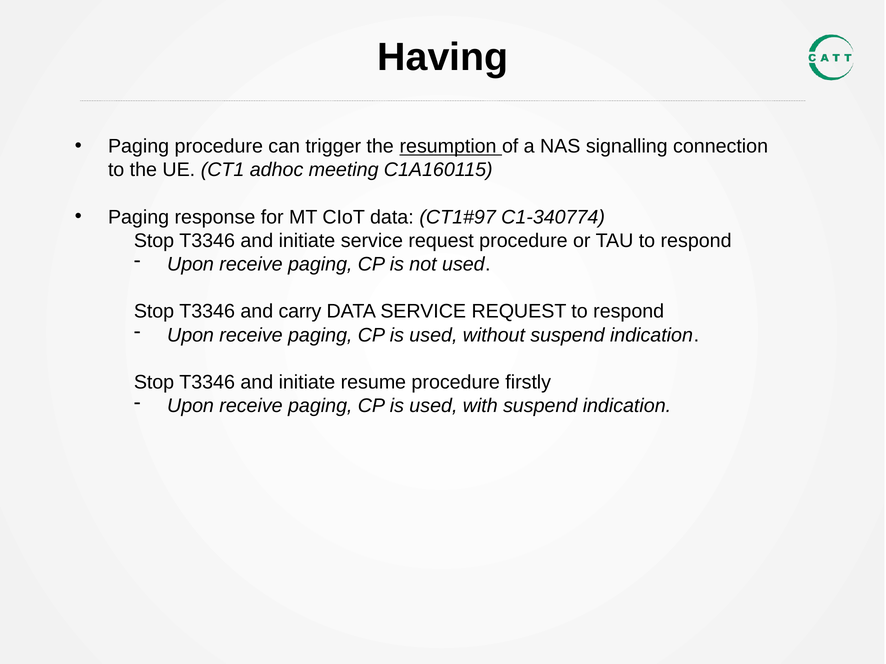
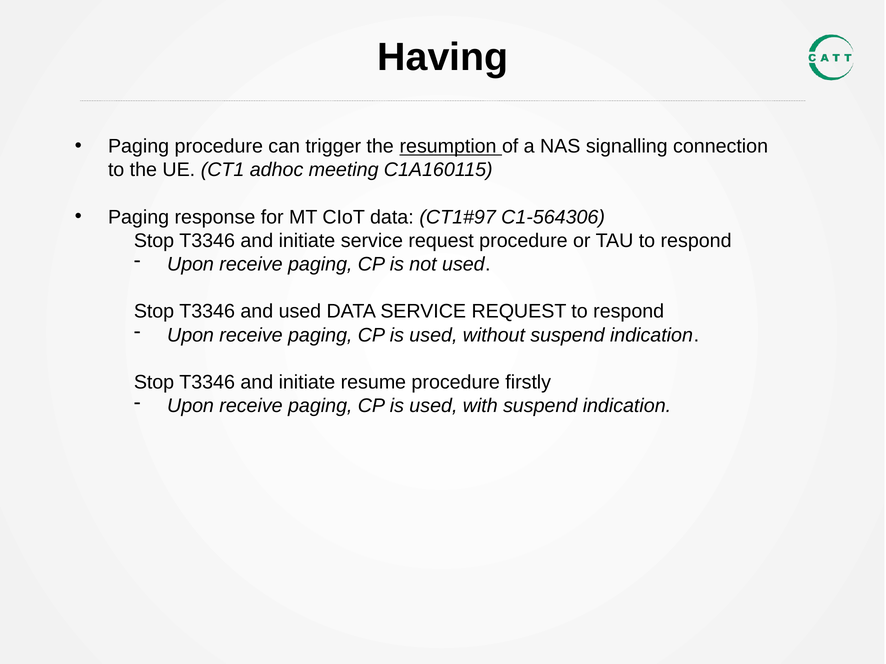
C1-340774: C1-340774 -> C1-564306 (553, 217)
and carry: carry -> used (300, 312)
